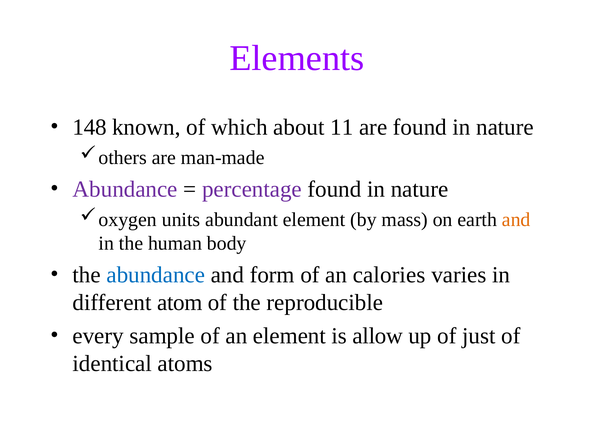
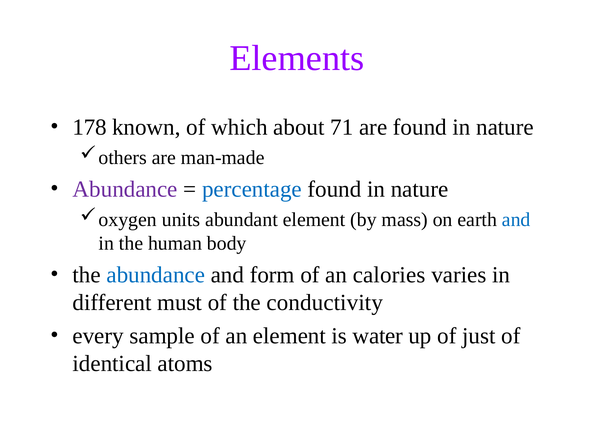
148: 148 -> 178 (90, 127)
11: 11 -> 71 (342, 127)
percentage colour: purple -> blue (252, 189)
and colour: orange -> blue (516, 220)
atom: atom -> must (180, 303)
reproducible: reproducible -> conductivity (325, 303)
allow: allow -> water (378, 336)
